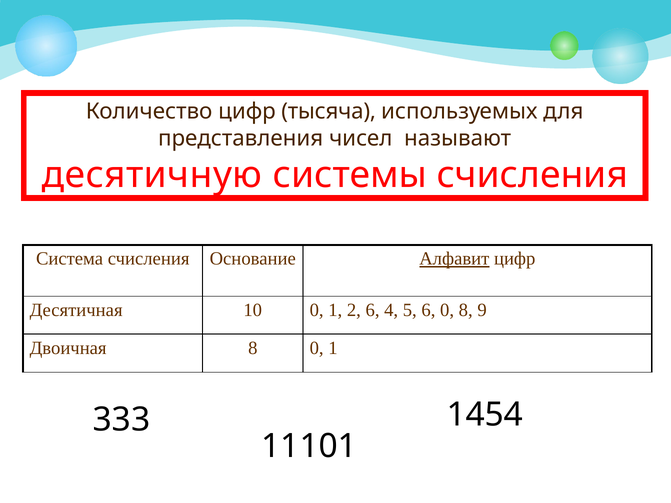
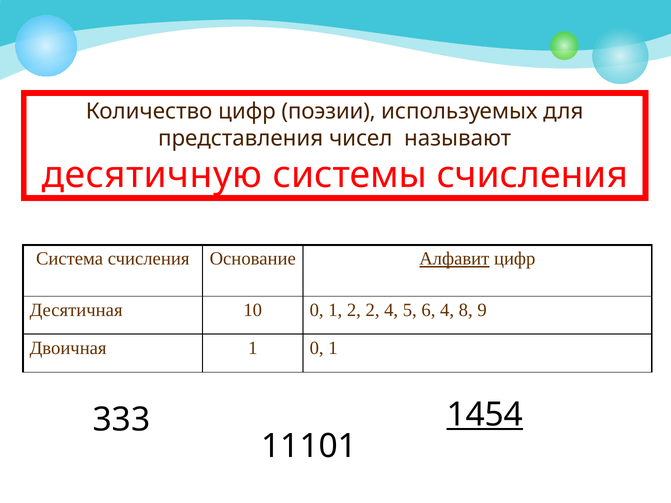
тысяча: тысяча -> поэзии (329, 111)
2 6: 6 -> 2 (373, 310)
6 0: 0 -> 4 (447, 310)
Двоичная 8: 8 -> 1 (253, 348)
1454 underline: none -> present (485, 415)
